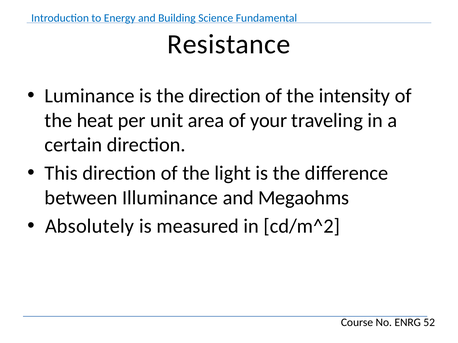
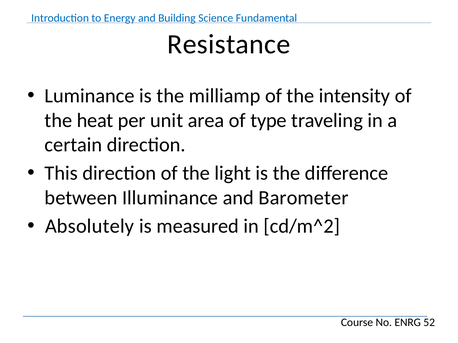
the direction: direction -> milliamp (225, 96)
your: your -> type (269, 121)
Megaohms: Megaohms -> Barometer (303, 198)
